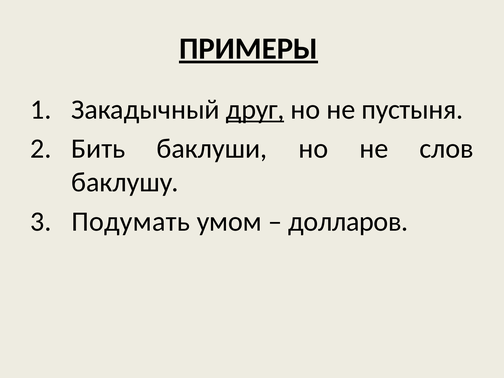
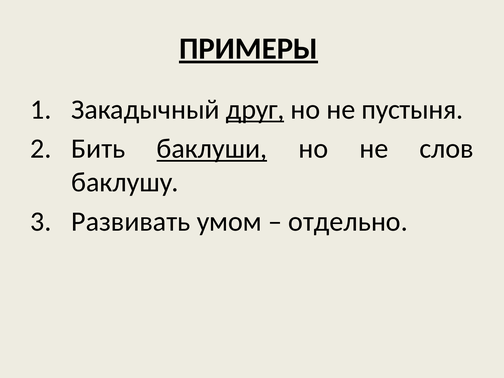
баклуши underline: none -> present (212, 149)
Подумать: Подумать -> Развивать (131, 221)
долларов: долларов -> отдельно (348, 221)
